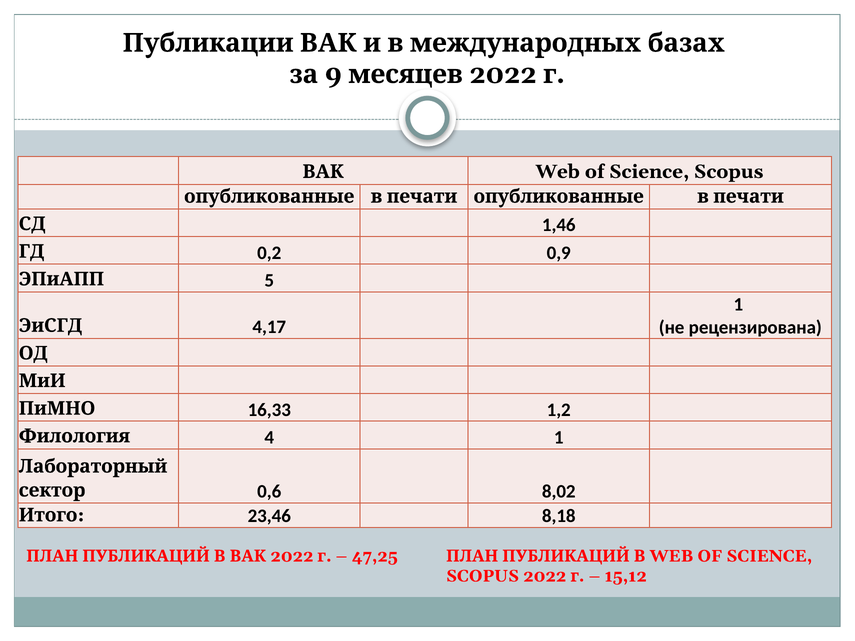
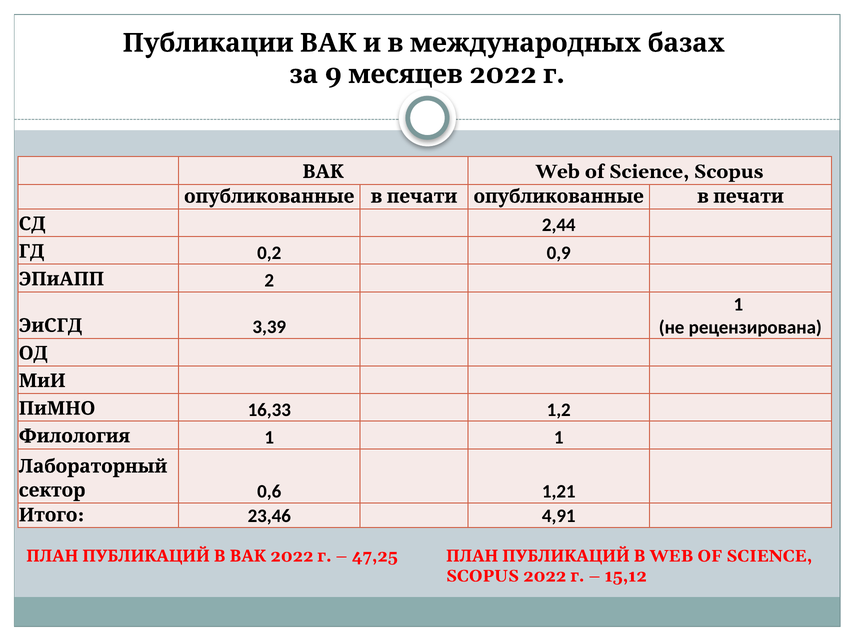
1,46: 1,46 -> 2,44 (559, 225)
5: 5 -> 2 (269, 281)
4,17: 4,17 -> 3,39 (269, 327)
Филология 4: 4 -> 1 (269, 438)
8,02: 8,02 -> 1,21 (559, 492)
8,18: 8,18 -> 4,91 (559, 516)
